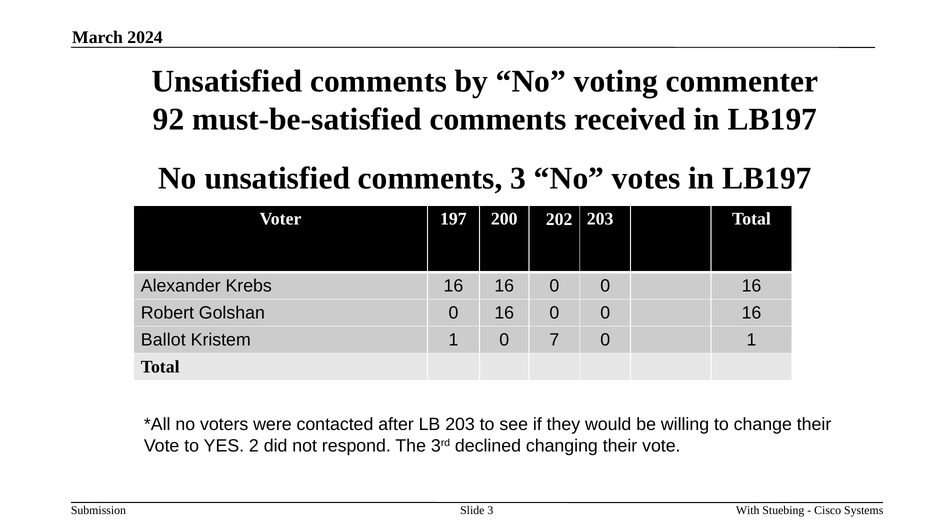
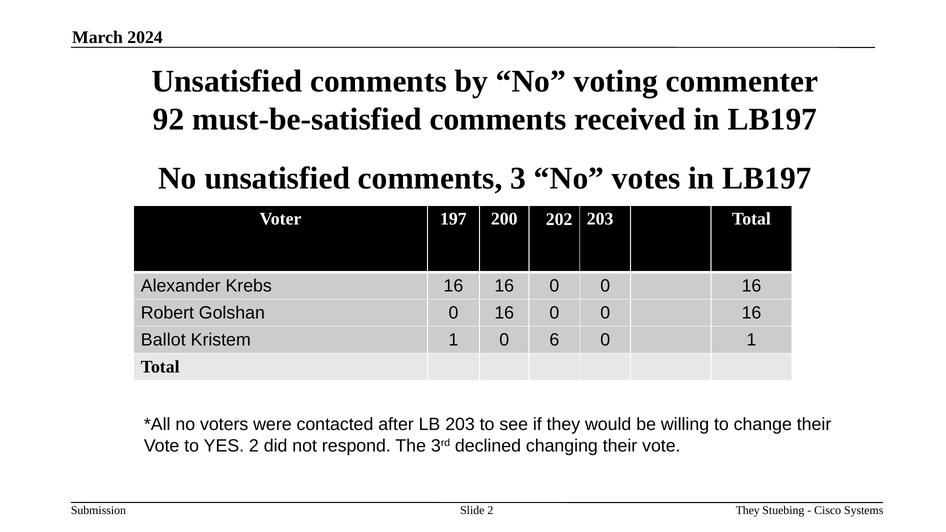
7: 7 -> 6 (554, 340)
With: With -> They (748, 510)
Slide 3: 3 -> 2 (490, 510)
